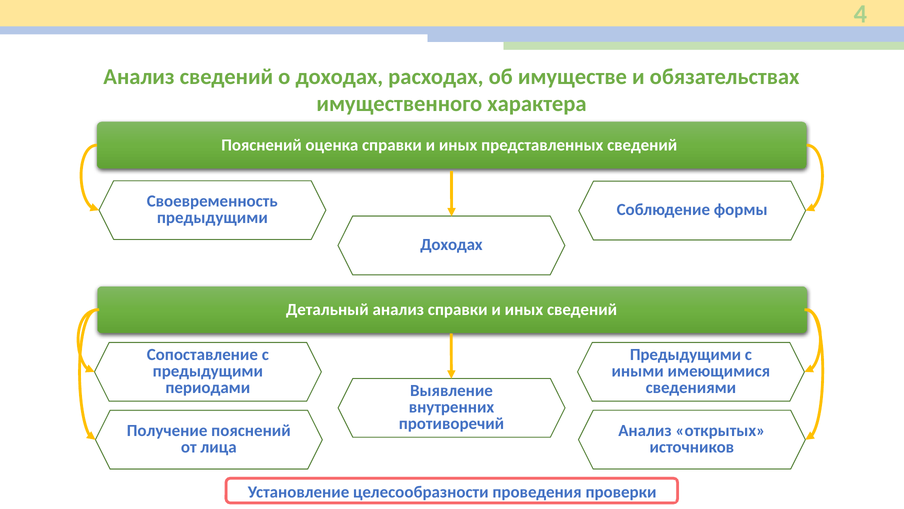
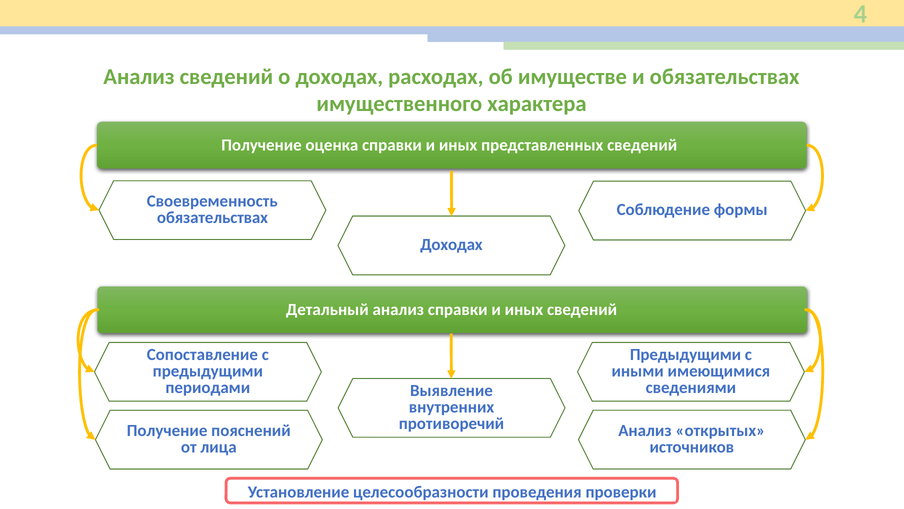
Пояснений: Пояснений -> Получение (262, 145)
предыдущими: предыдущими -> обязательствах (212, 217)
